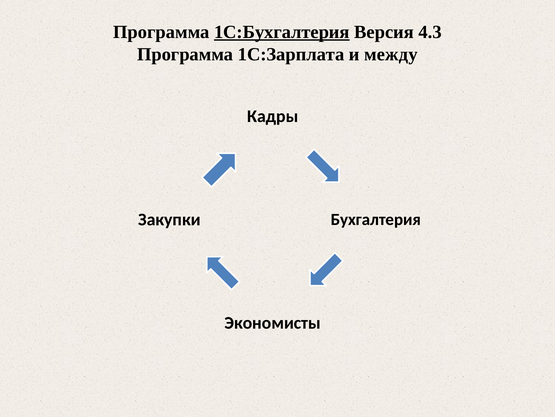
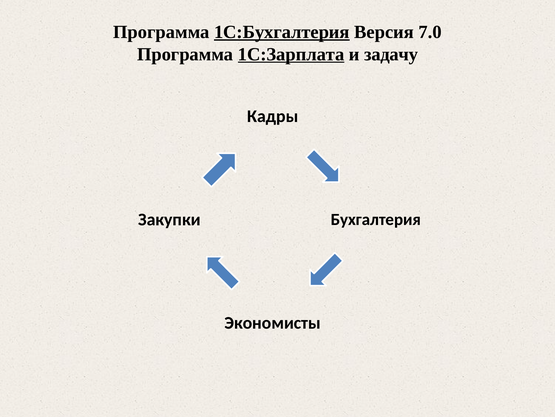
4.3: 4.3 -> 7.0 (430, 32)
1С:Зарплата underline: none -> present (291, 54)
между: между -> задачу (391, 54)
